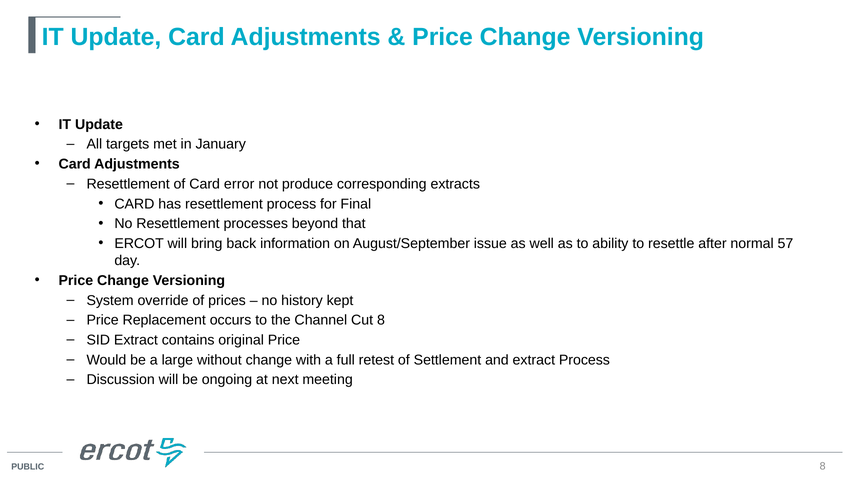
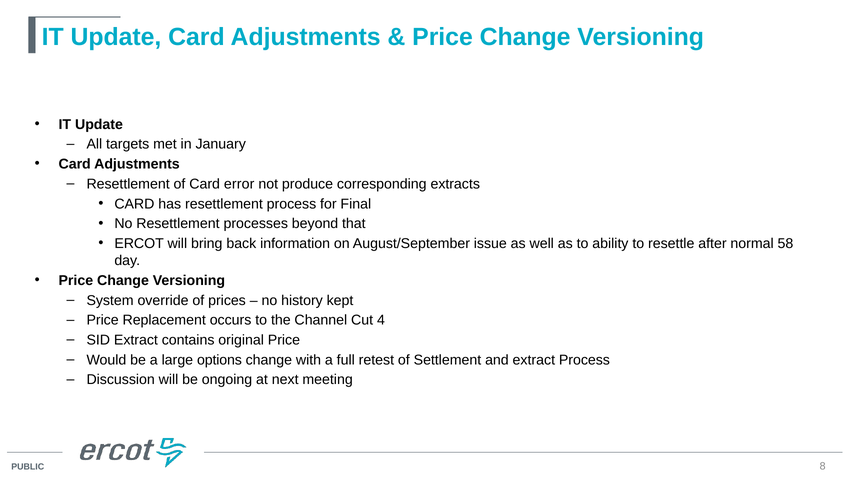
57: 57 -> 58 (785, 243)
Cut 8: 8 -> 4 (381, 320)
without: without -> options (219, 360)
